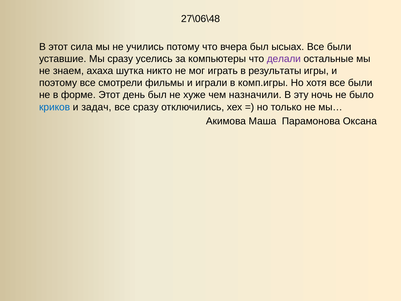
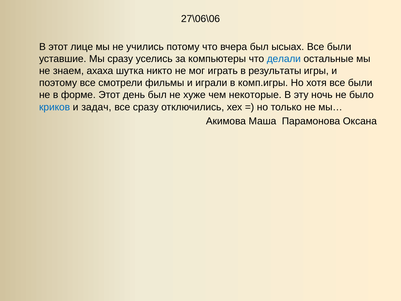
27\06\48: 27\06\48 -> 27\06\06 (201, 19)
сила: сила -> лице (82, 47)
делали colour: purple -> blue (284, 59)
назначили: назначили -> некоторые (255, 95)
